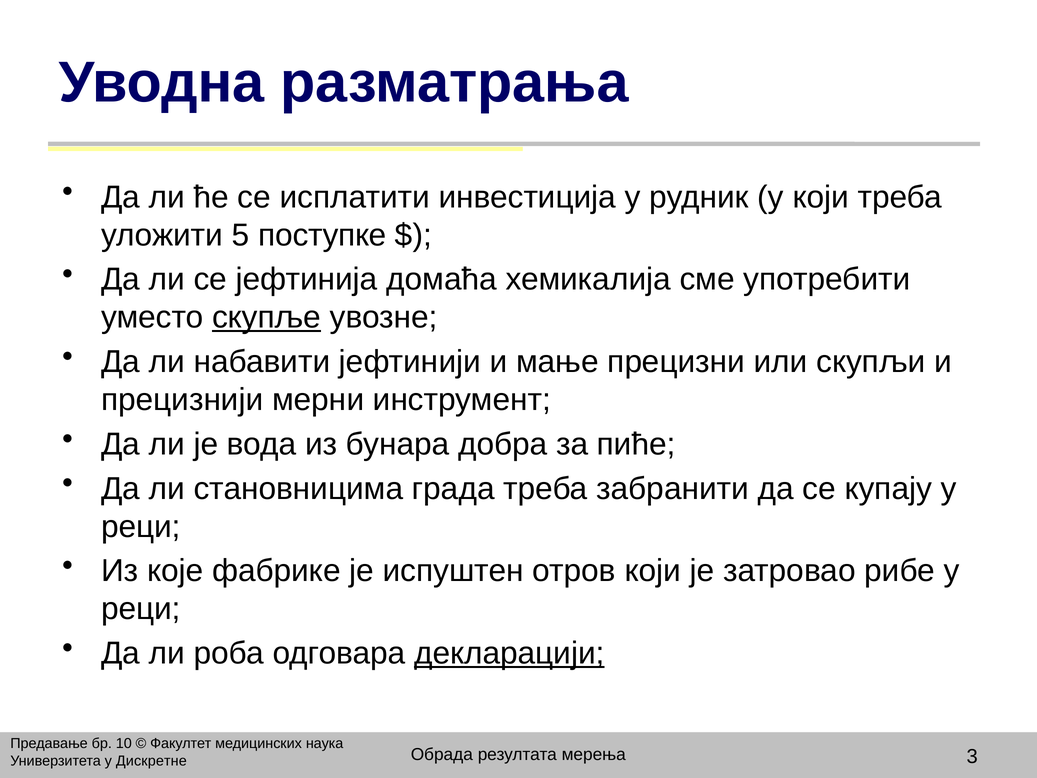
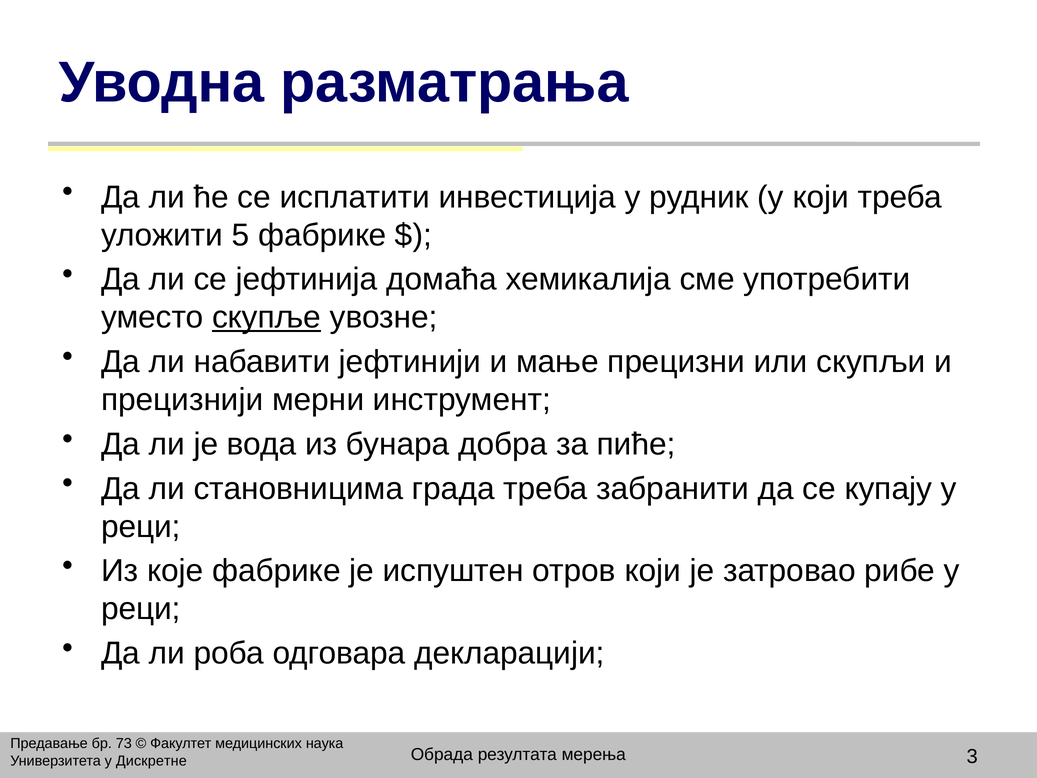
5 поступке: поступке -> фабрике (322, 235)
декларацији underline: present -> none (509, 653)
10: 10 -> 73 (124, 743)
